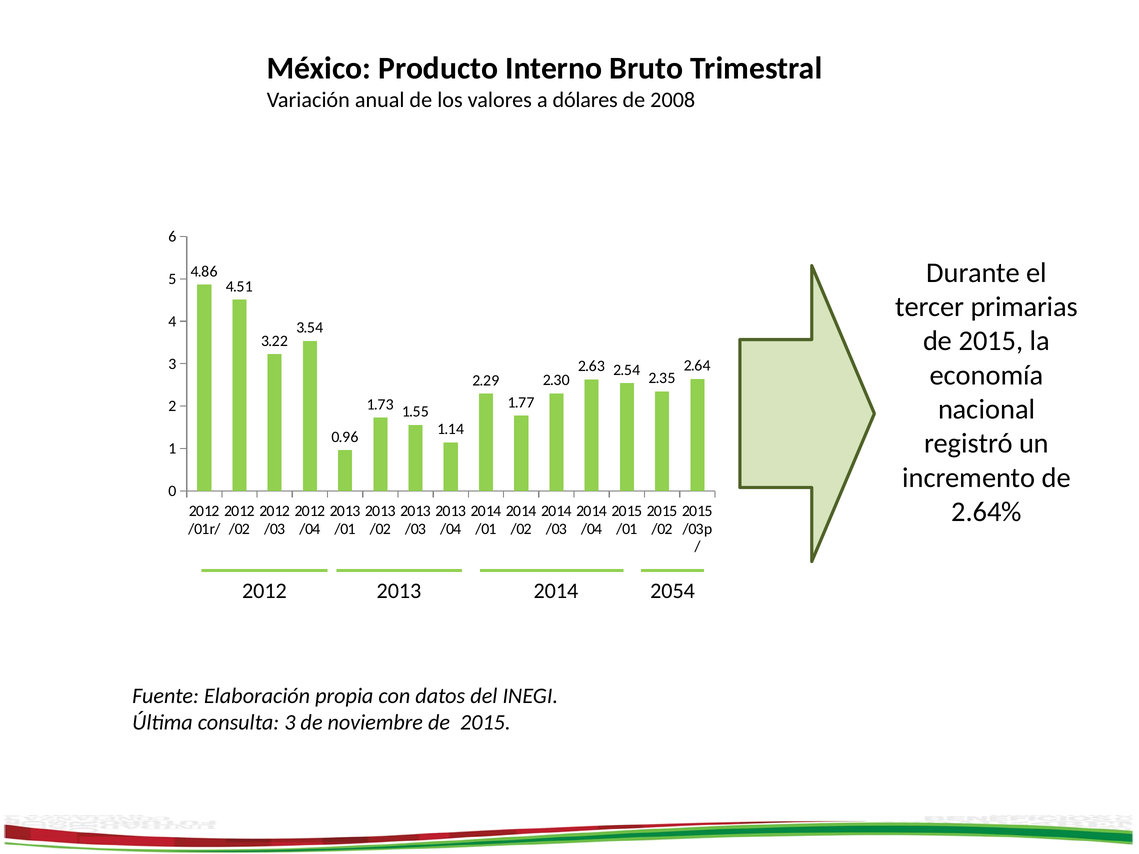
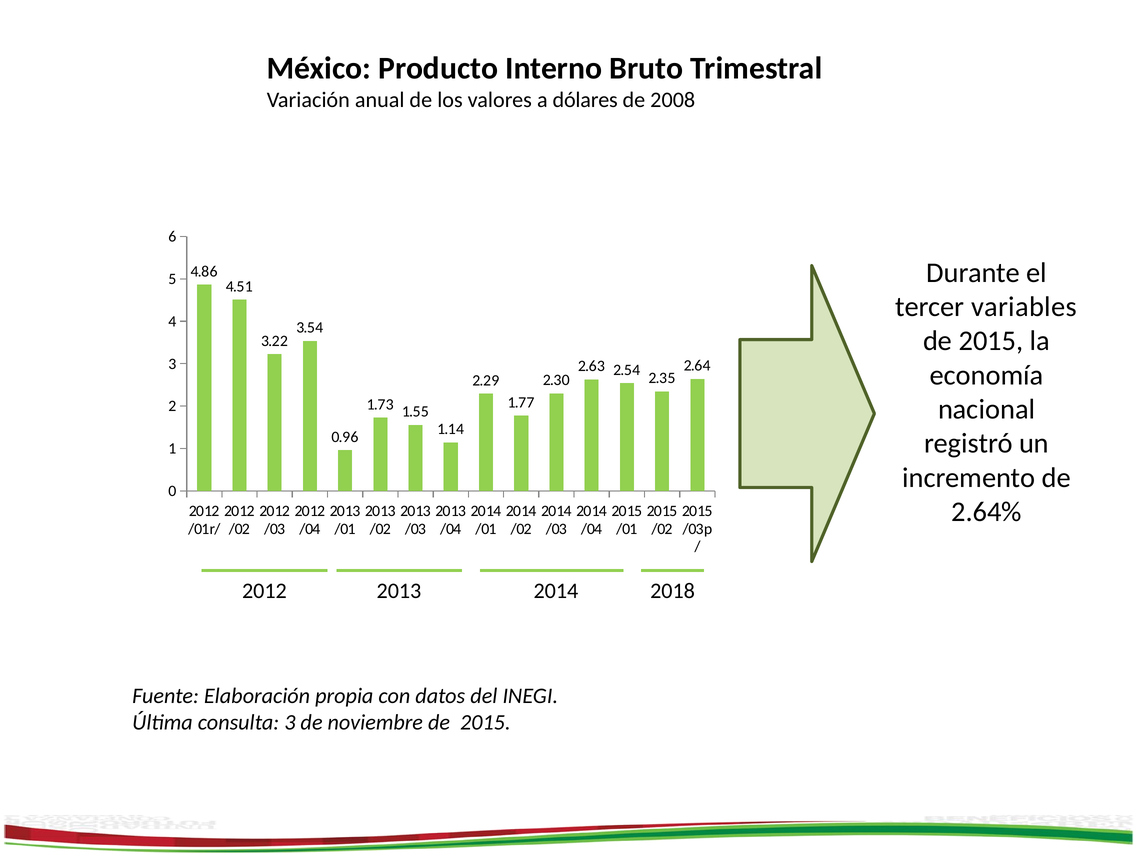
primarias: primarias -> variables (1024, 307)
2054: 2054 -> 2018 (673, 591)
